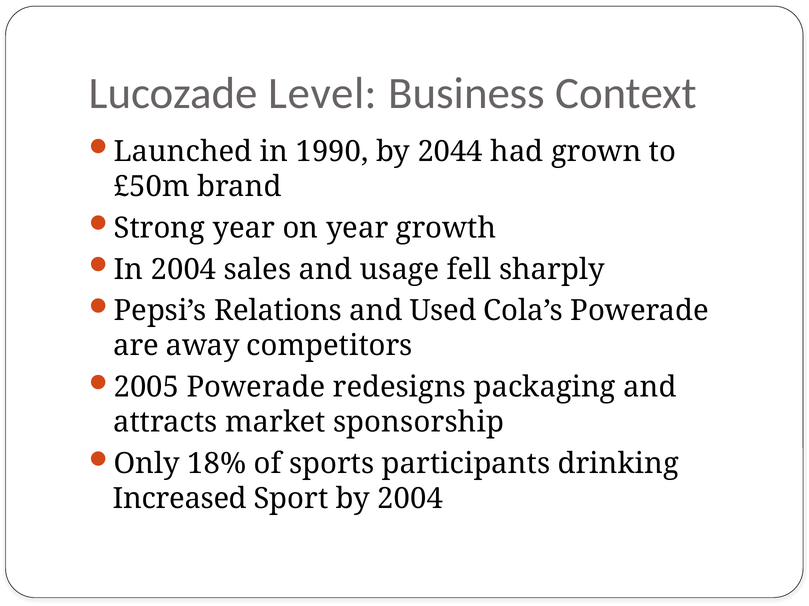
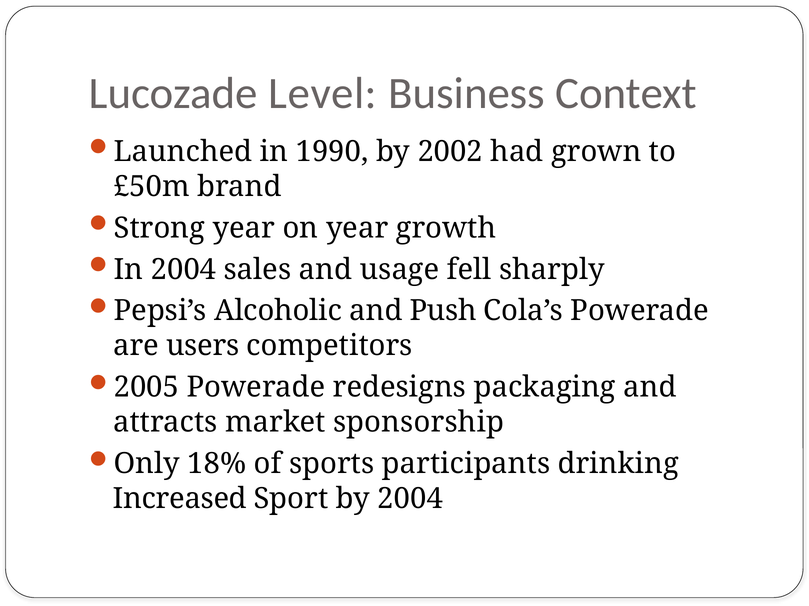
2044: 2044 -> 2002 (450, 152)
Relations: Relations -> Alcoholic (278, 311)
Used: Used -> Push (443, 311)
away: away -> users (203, 346)
